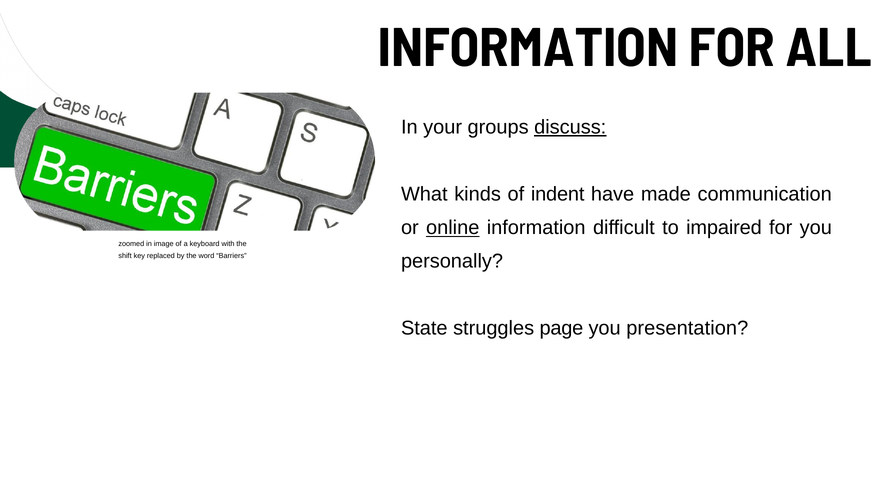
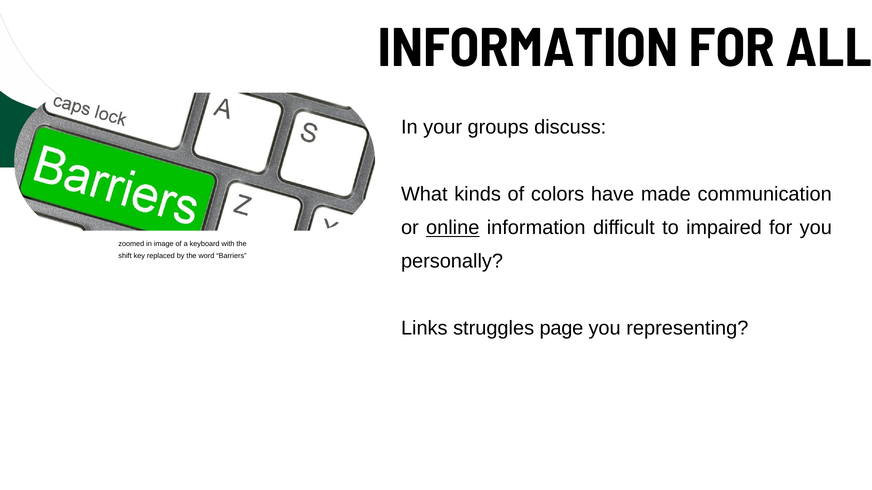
discuss underline: present -> none (570, 127)
indent: indent -> colors (558, 194)
State: State -> Links (424, 329)
presentation: presentation -> representing (687, 329)
